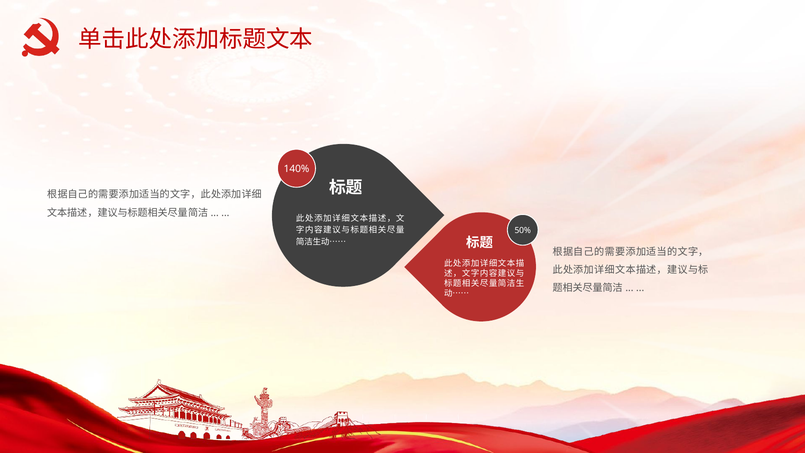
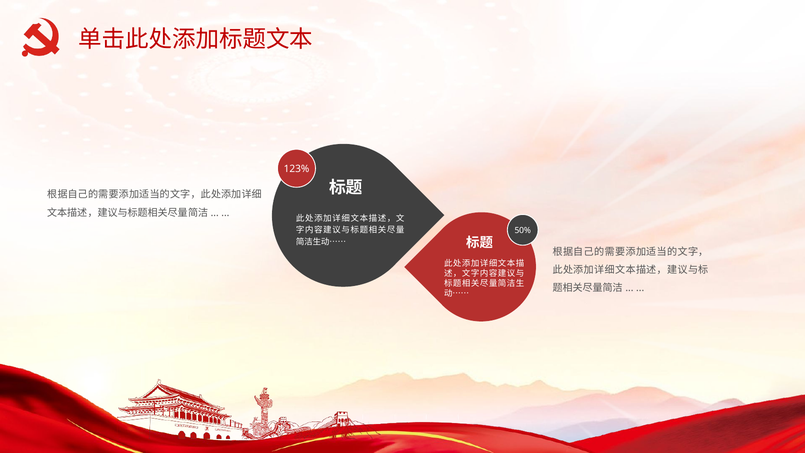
140%: 140% -> 123% (296, 169)
